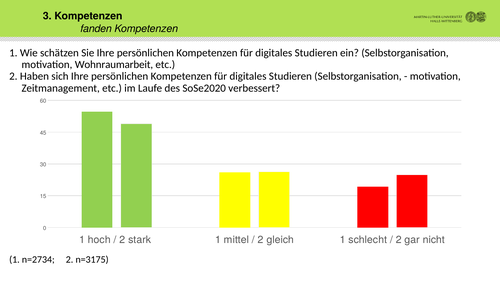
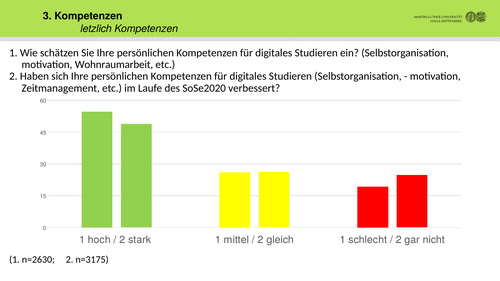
fanden: fanden -> letzlich (96, 29)
n=2734: n=2734 -> n=2630 (38, 260)
